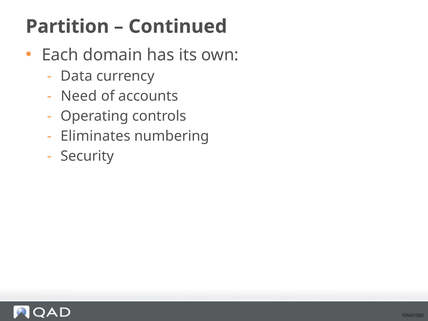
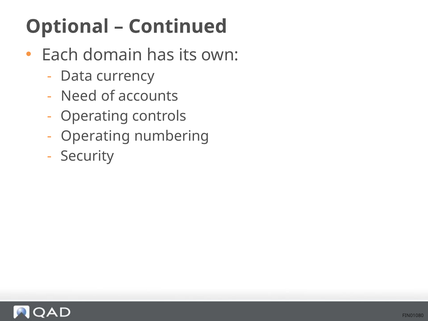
Partition: Partition -> Optional (67, 26)
Eliminates: Eliminates -> Operating (95, 136)
